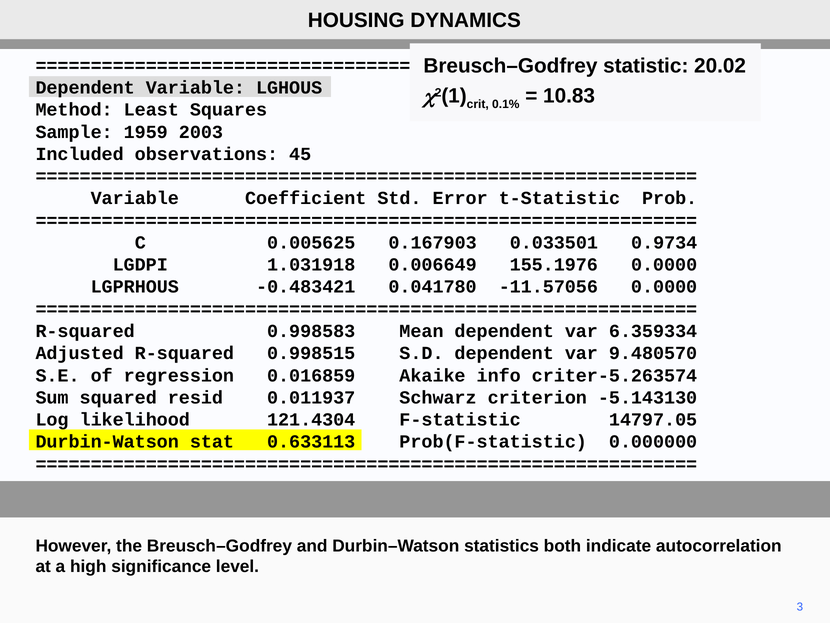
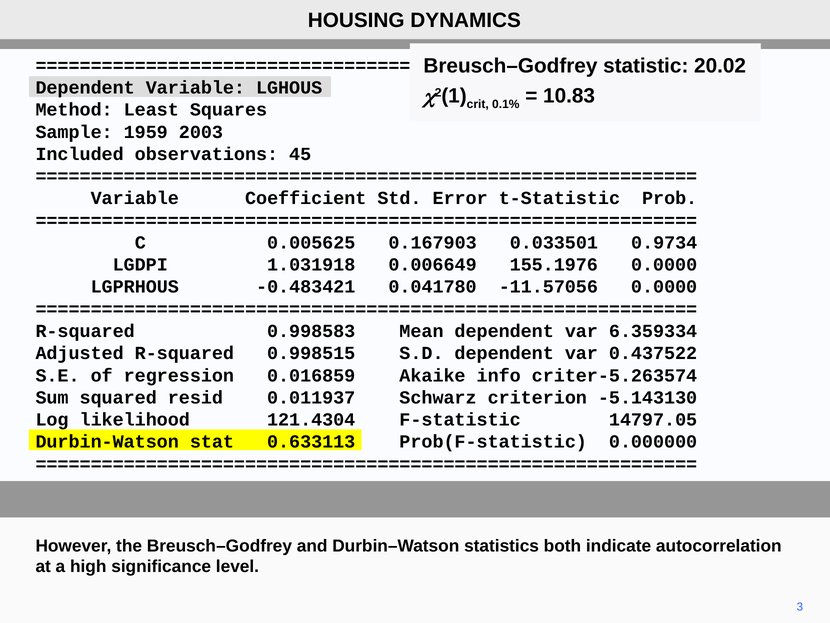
9.480570: 9.480570 -> 0.437522 (653, 353)
